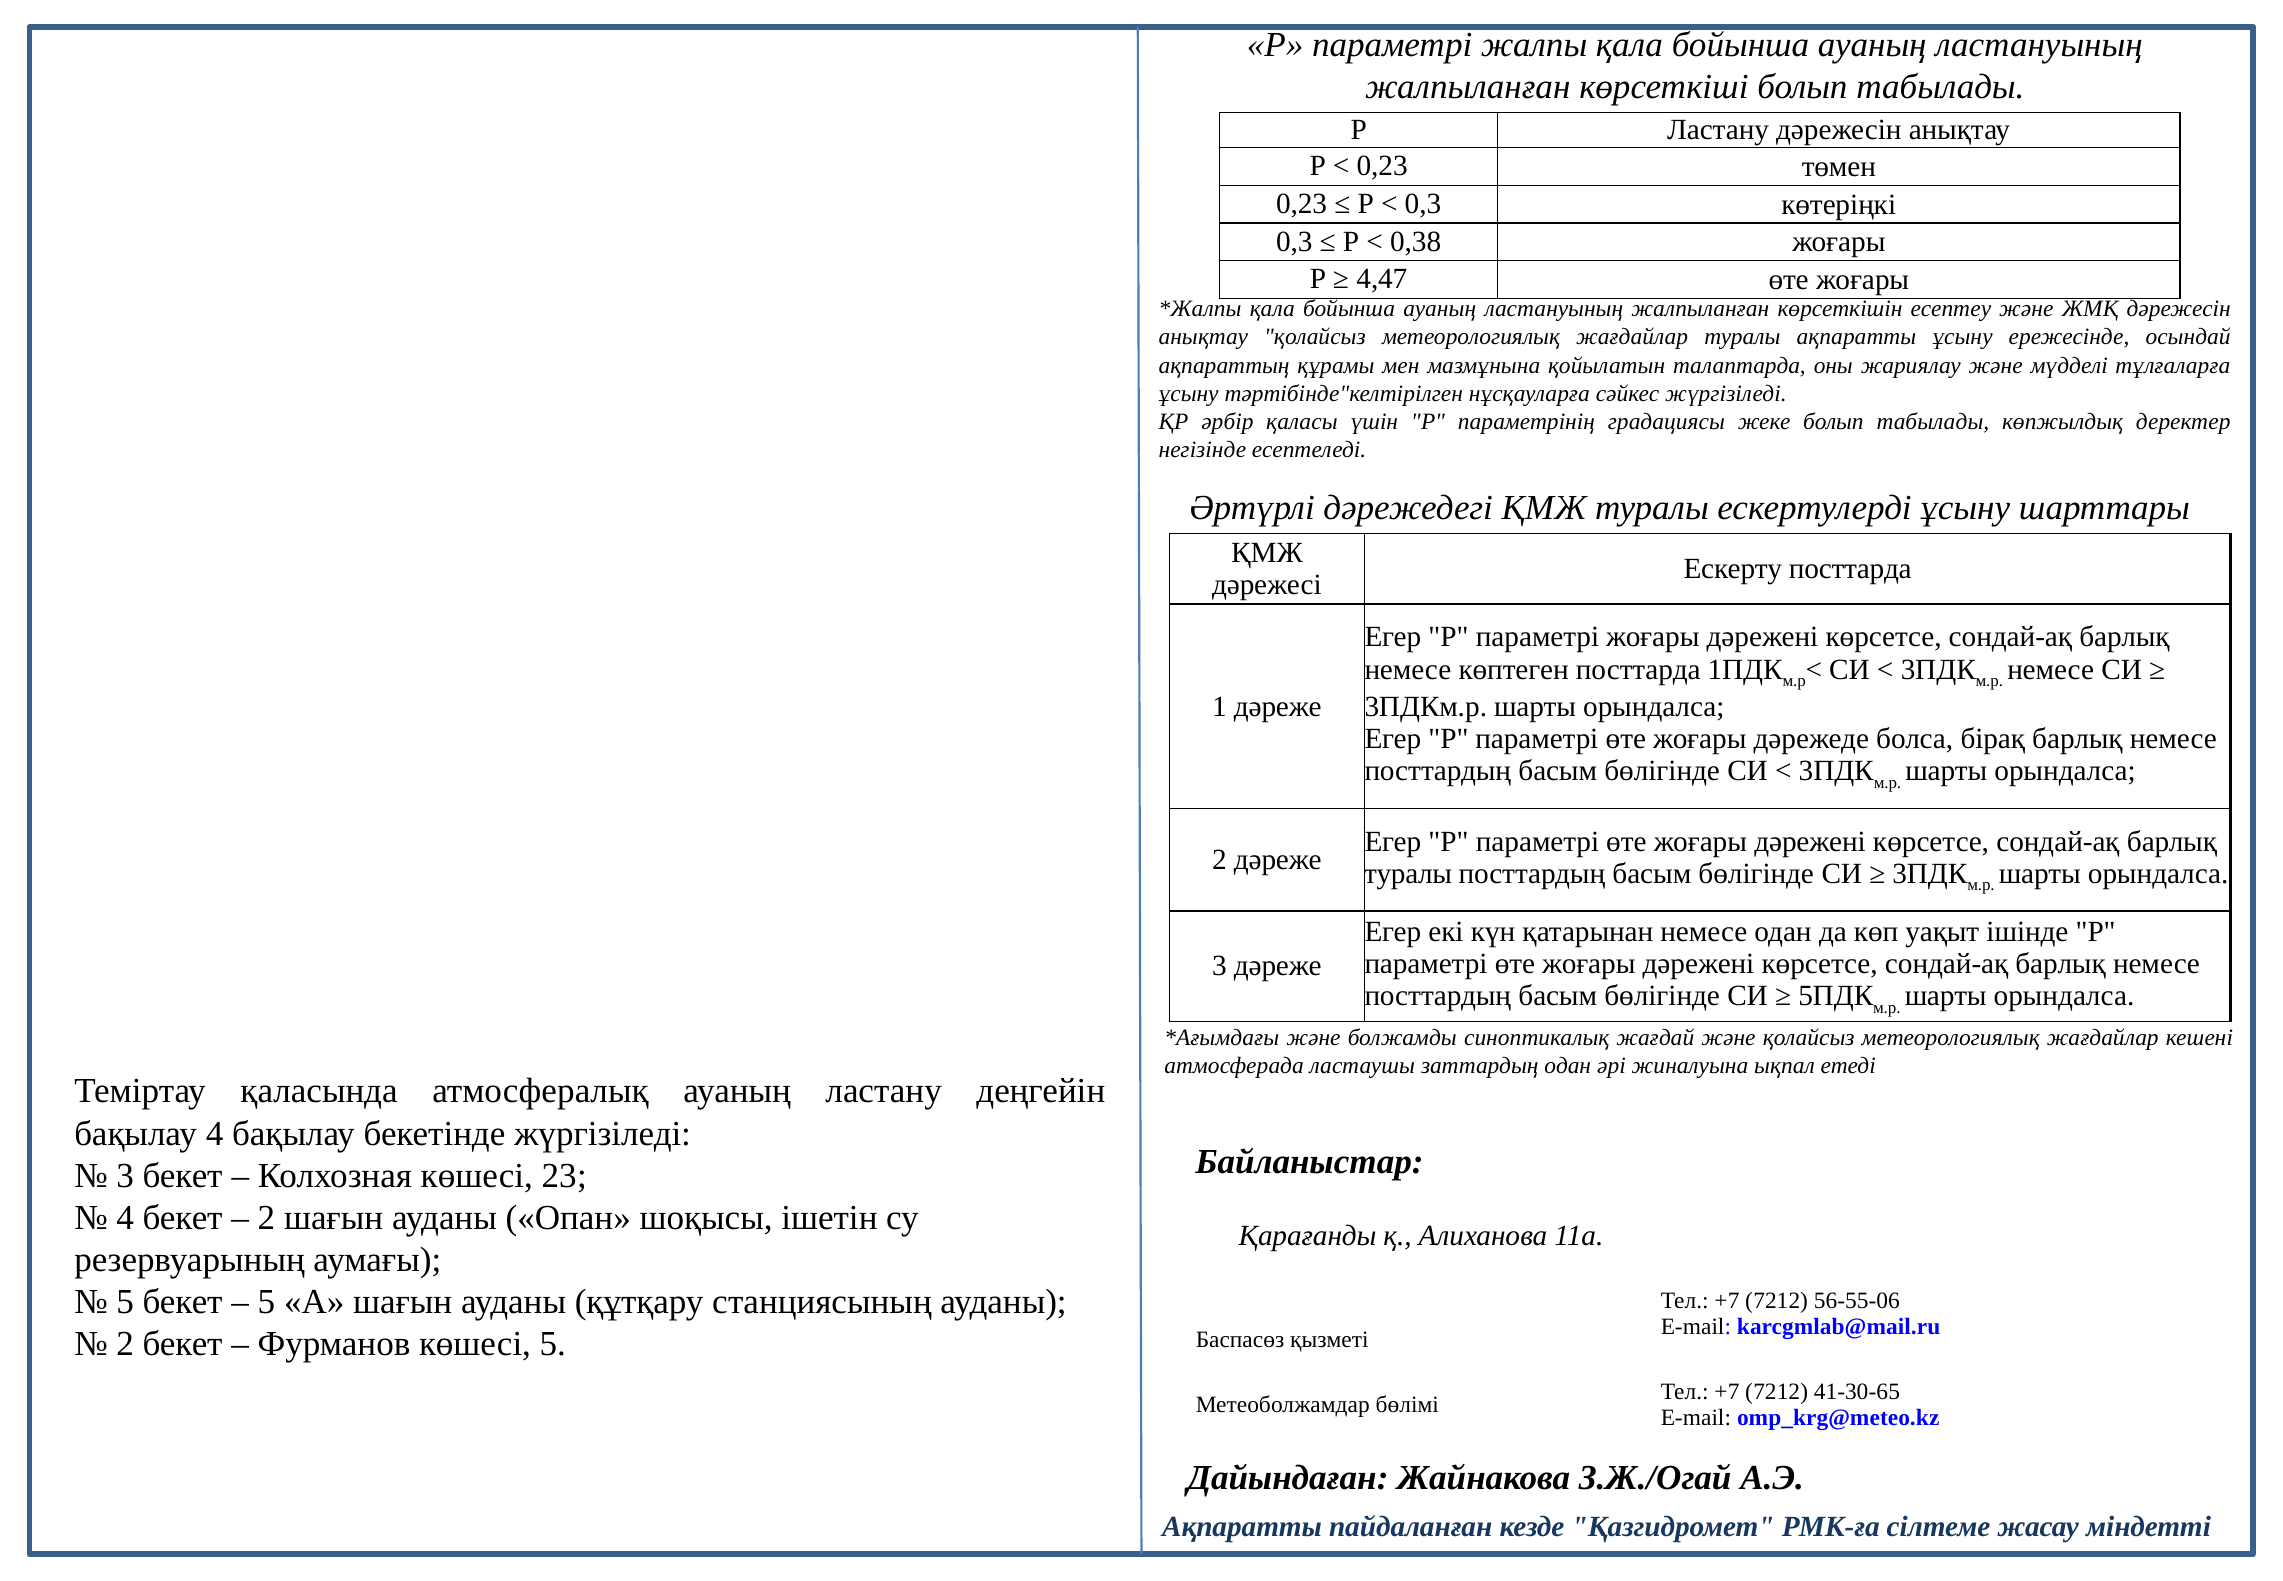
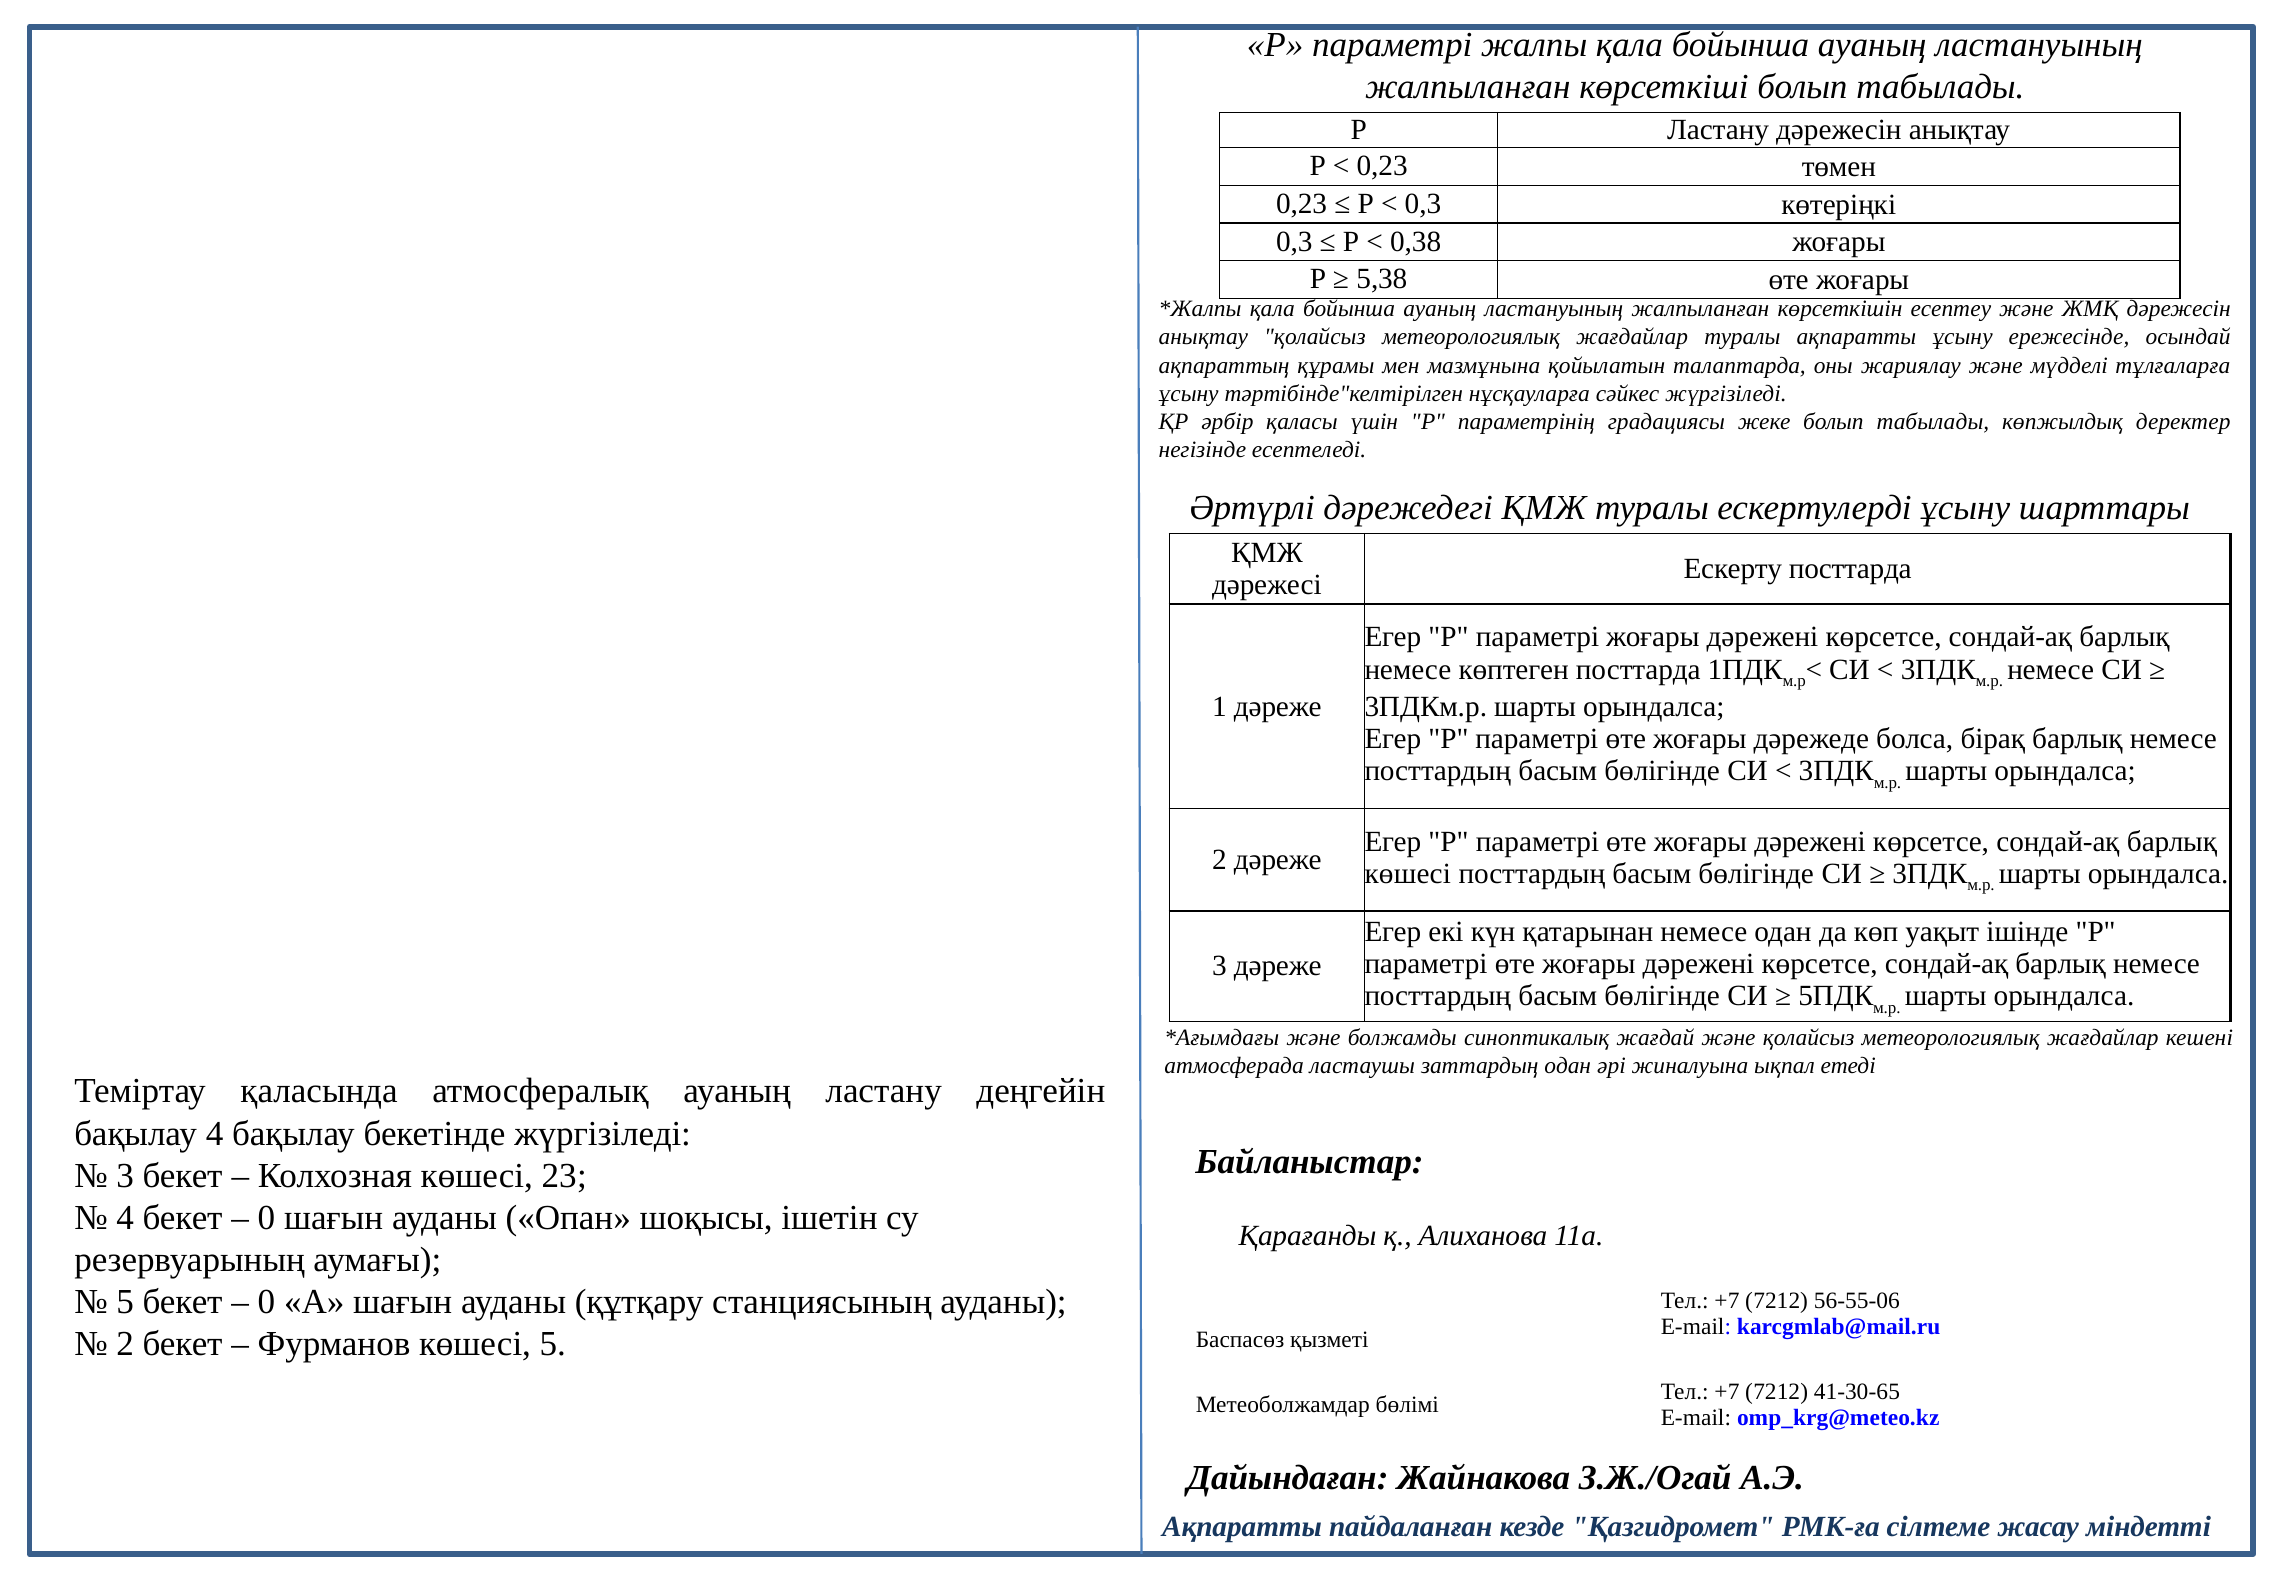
4,47: 4,47 -> 5,38 (1382, 279)
туралы: туралы -> көшесі (1408, 873)
2: 2 -> 0 (266, 1217)
5: 5 -> 0 (266, 1302)
